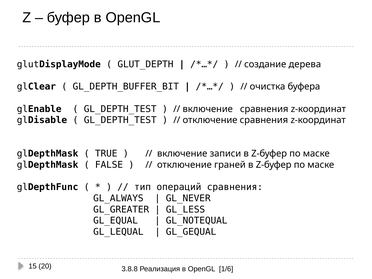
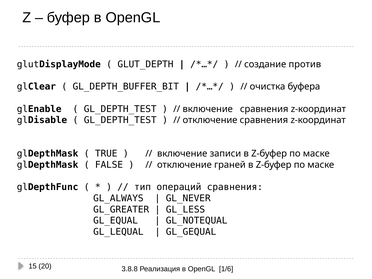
дерева: дерева -> против (305, 64)
